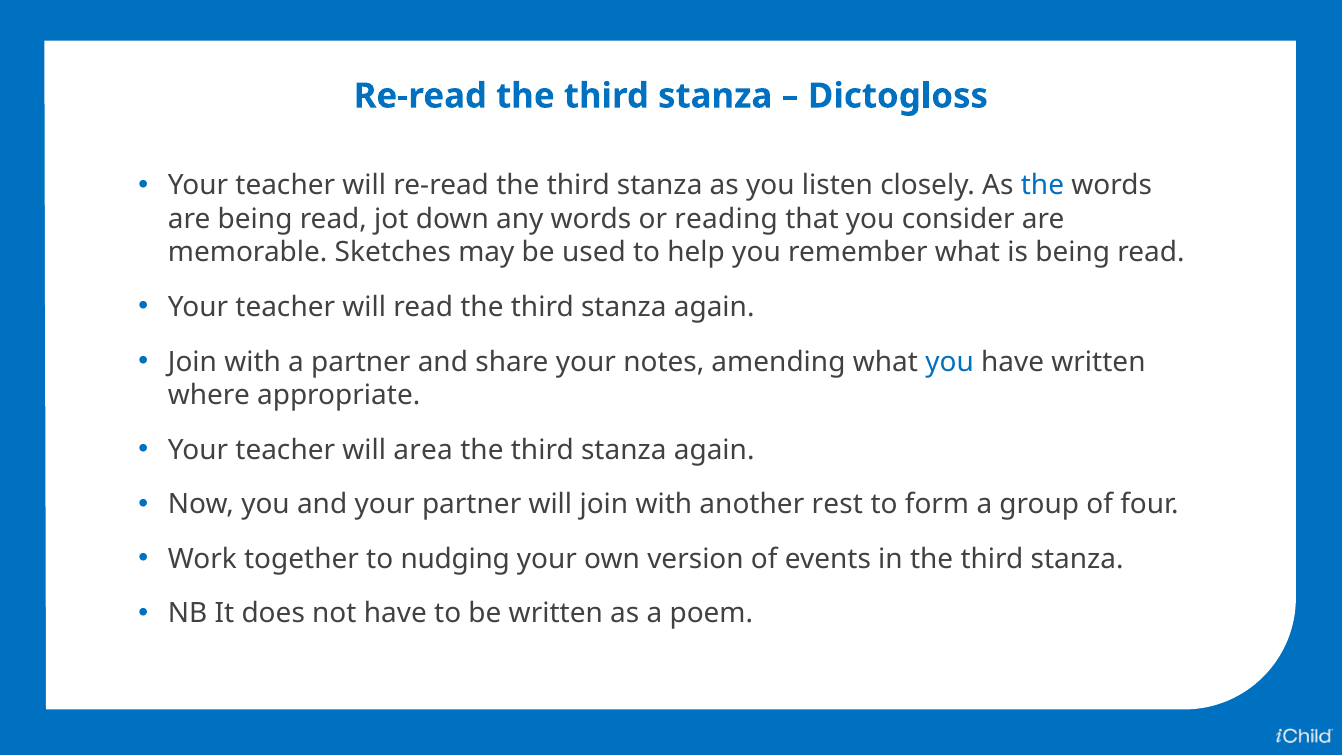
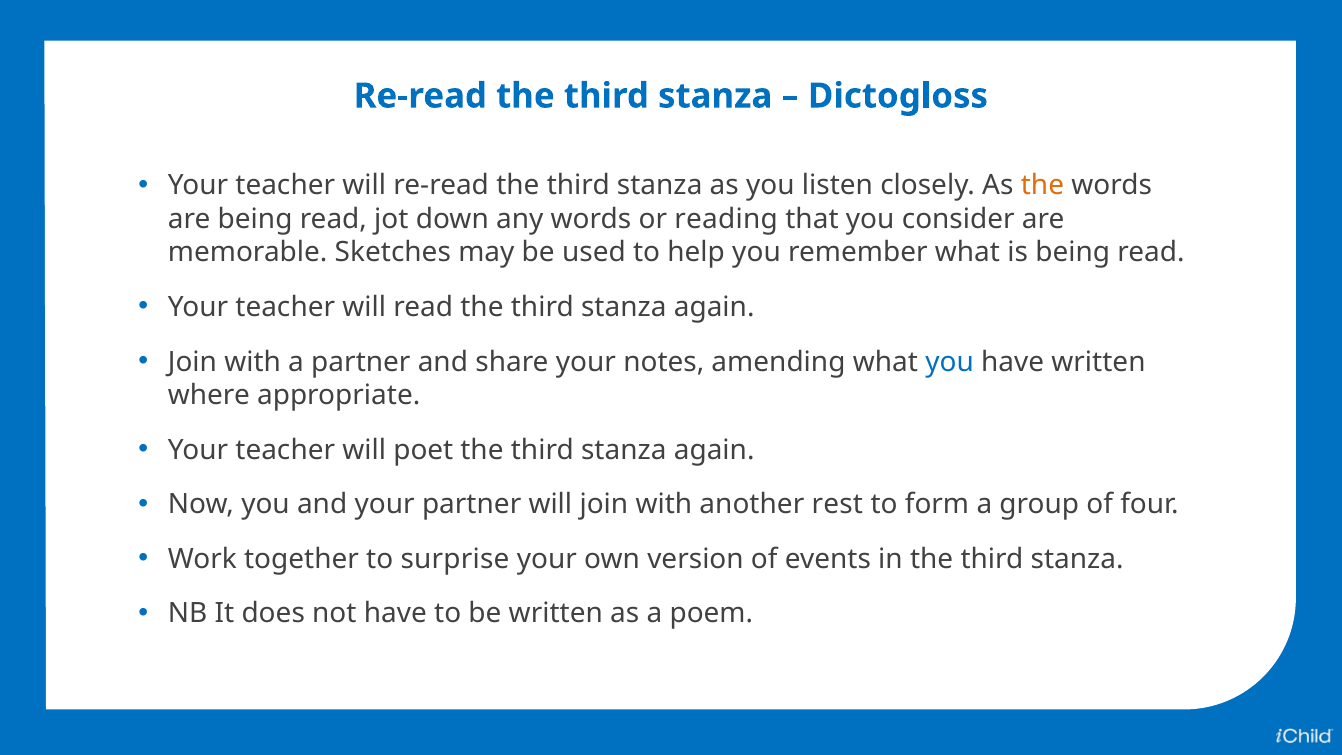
the colour: blue -> orange (1042, 186)
area: area -> poet (423, 450)
nudging: nudging -> surprise (455, 559)
